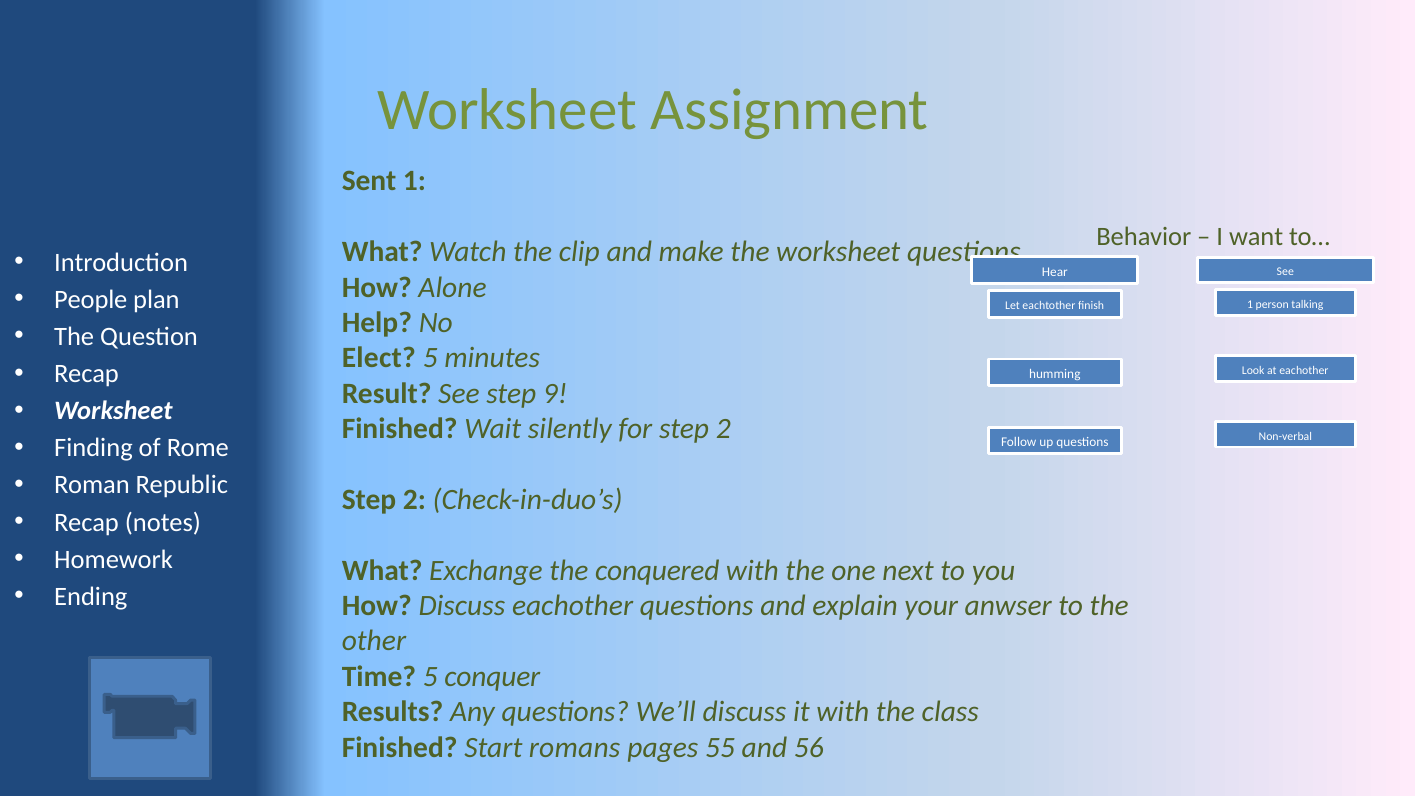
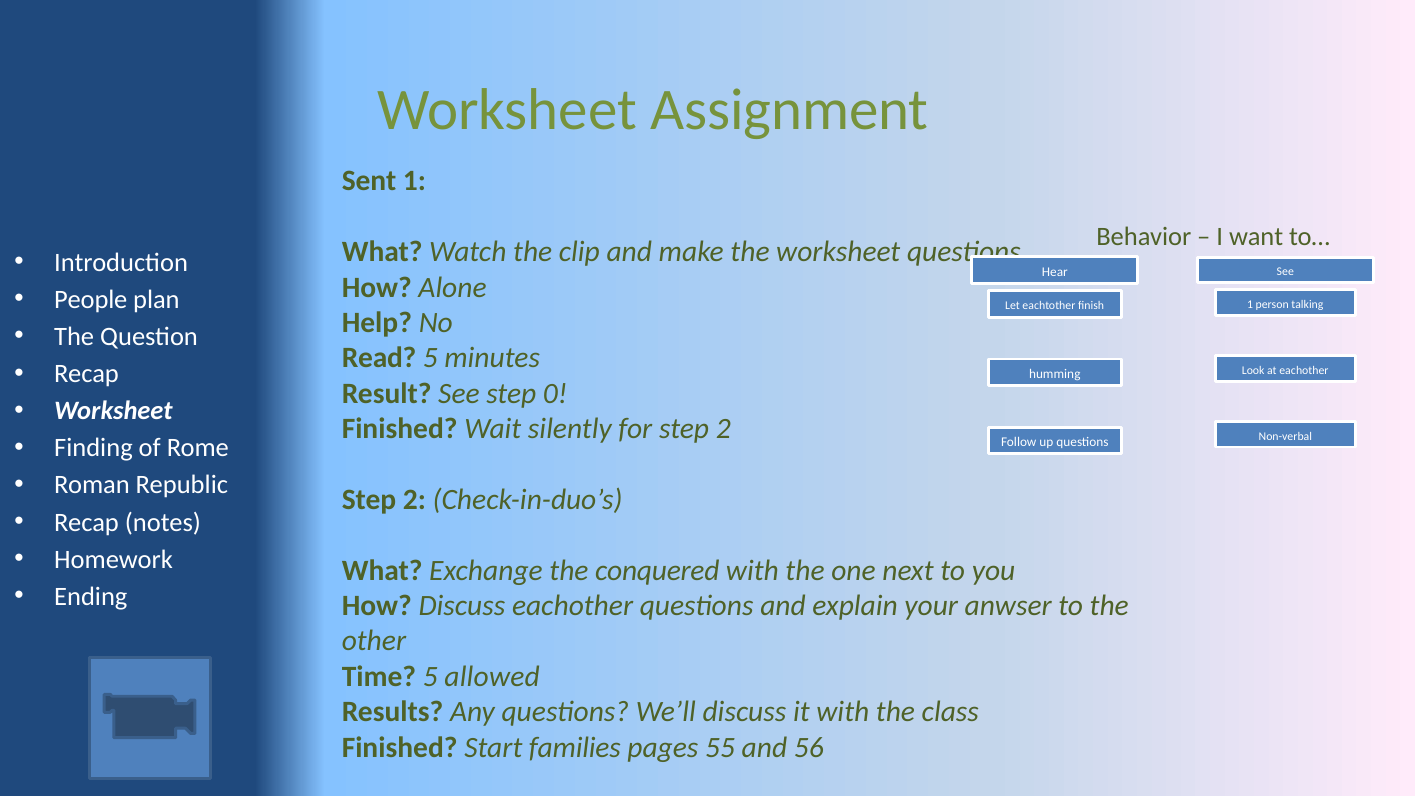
Elect: Elect -> Read (379, 358)
9: 9 -> 0 (555, 393)
conquer: conquer -> allowed (492, 677)
romans: romans -> families (575, 747)
